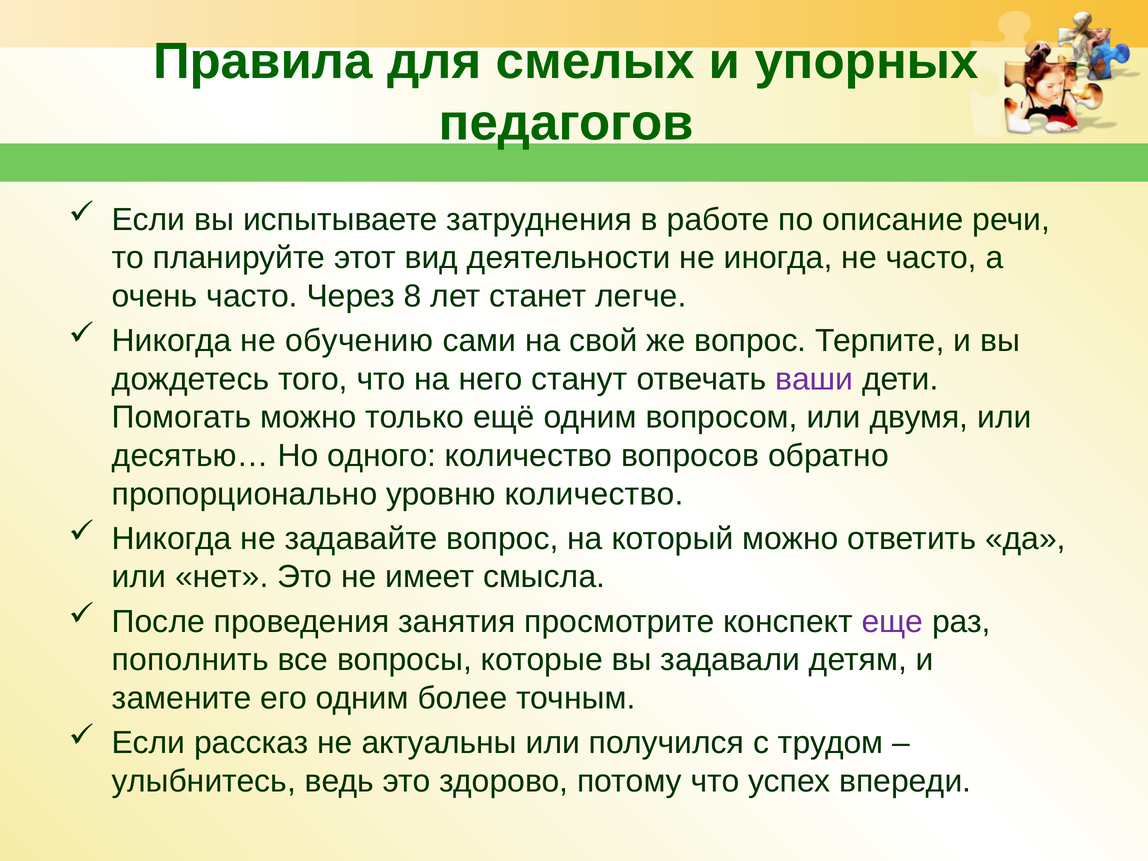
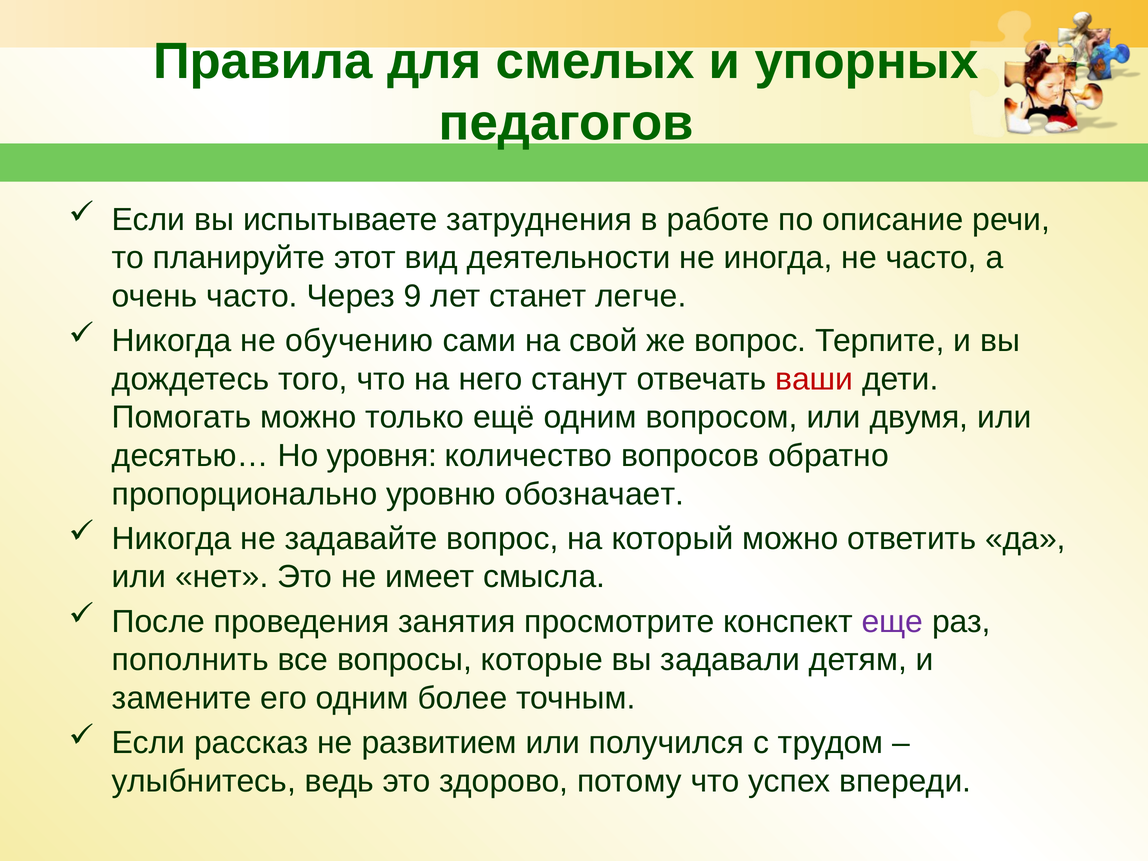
8: 8 -> 9 (413, 296)
ваши colour: purple -> red (814, 379)
одного: одного -> уровня (382, 456)
уровню количество: количество -> обозначает (594, 494)
актуальны: актуальны -> развитием (439, 743)
